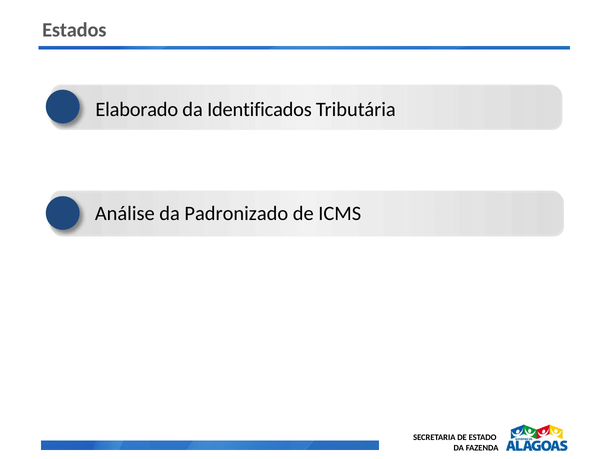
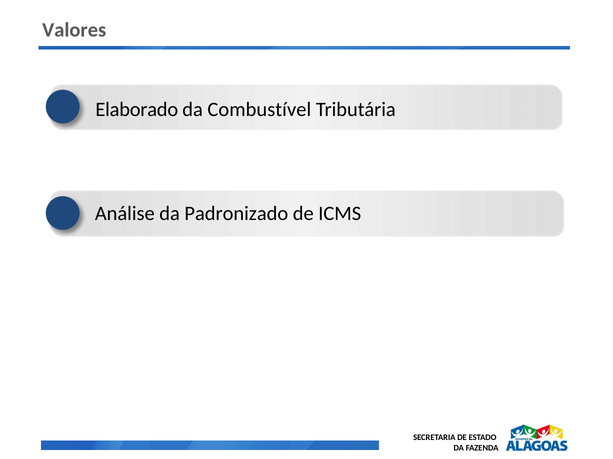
Estados: Estados -> Valores (74, 30)
Identificados: Identificados -> Combustível (259, 110)
